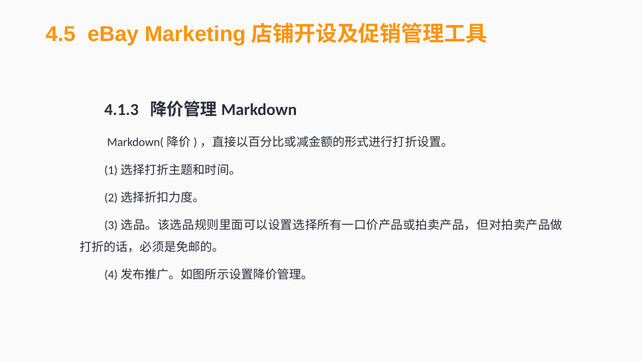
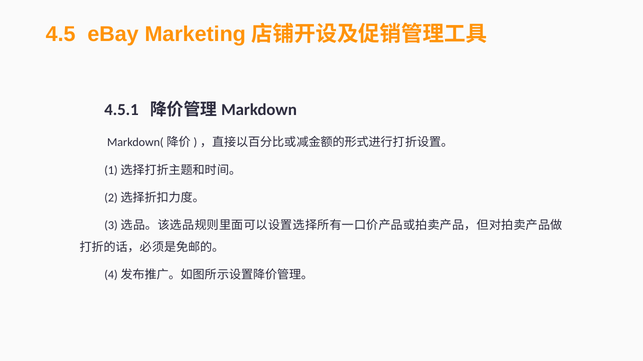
4.1.3: 4.1.3 -> 4.5.1 (122, 110)
